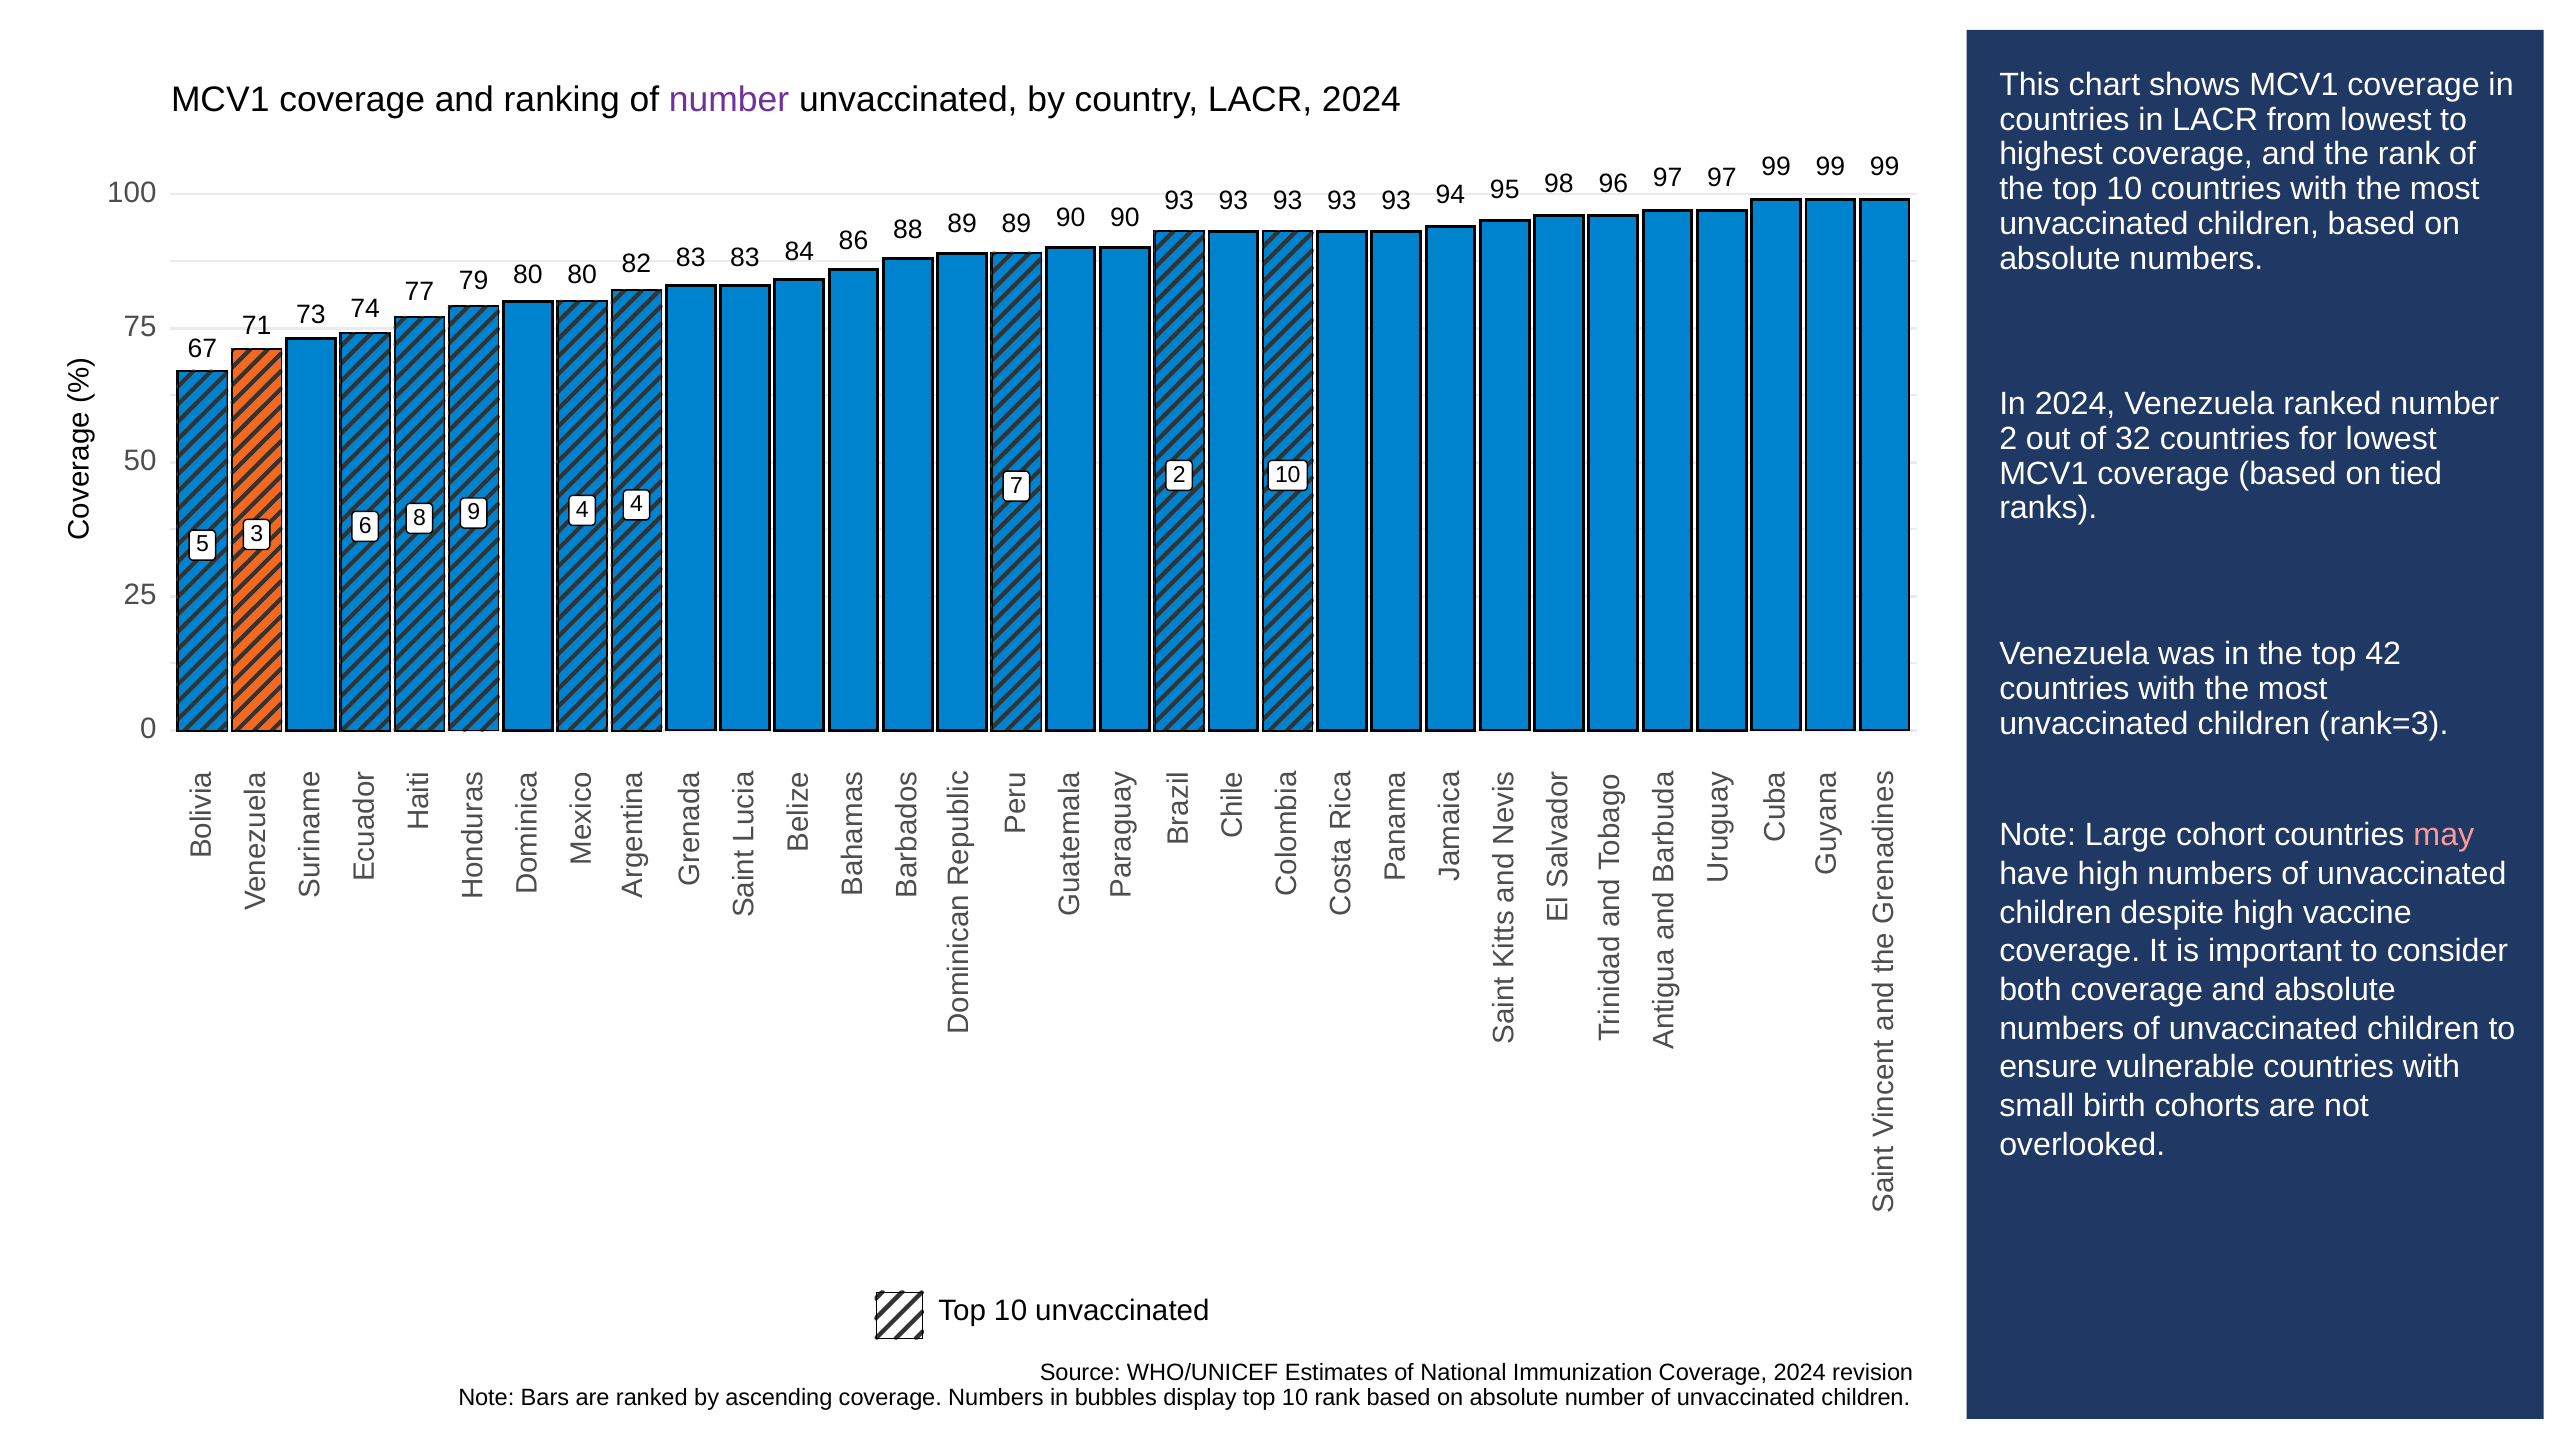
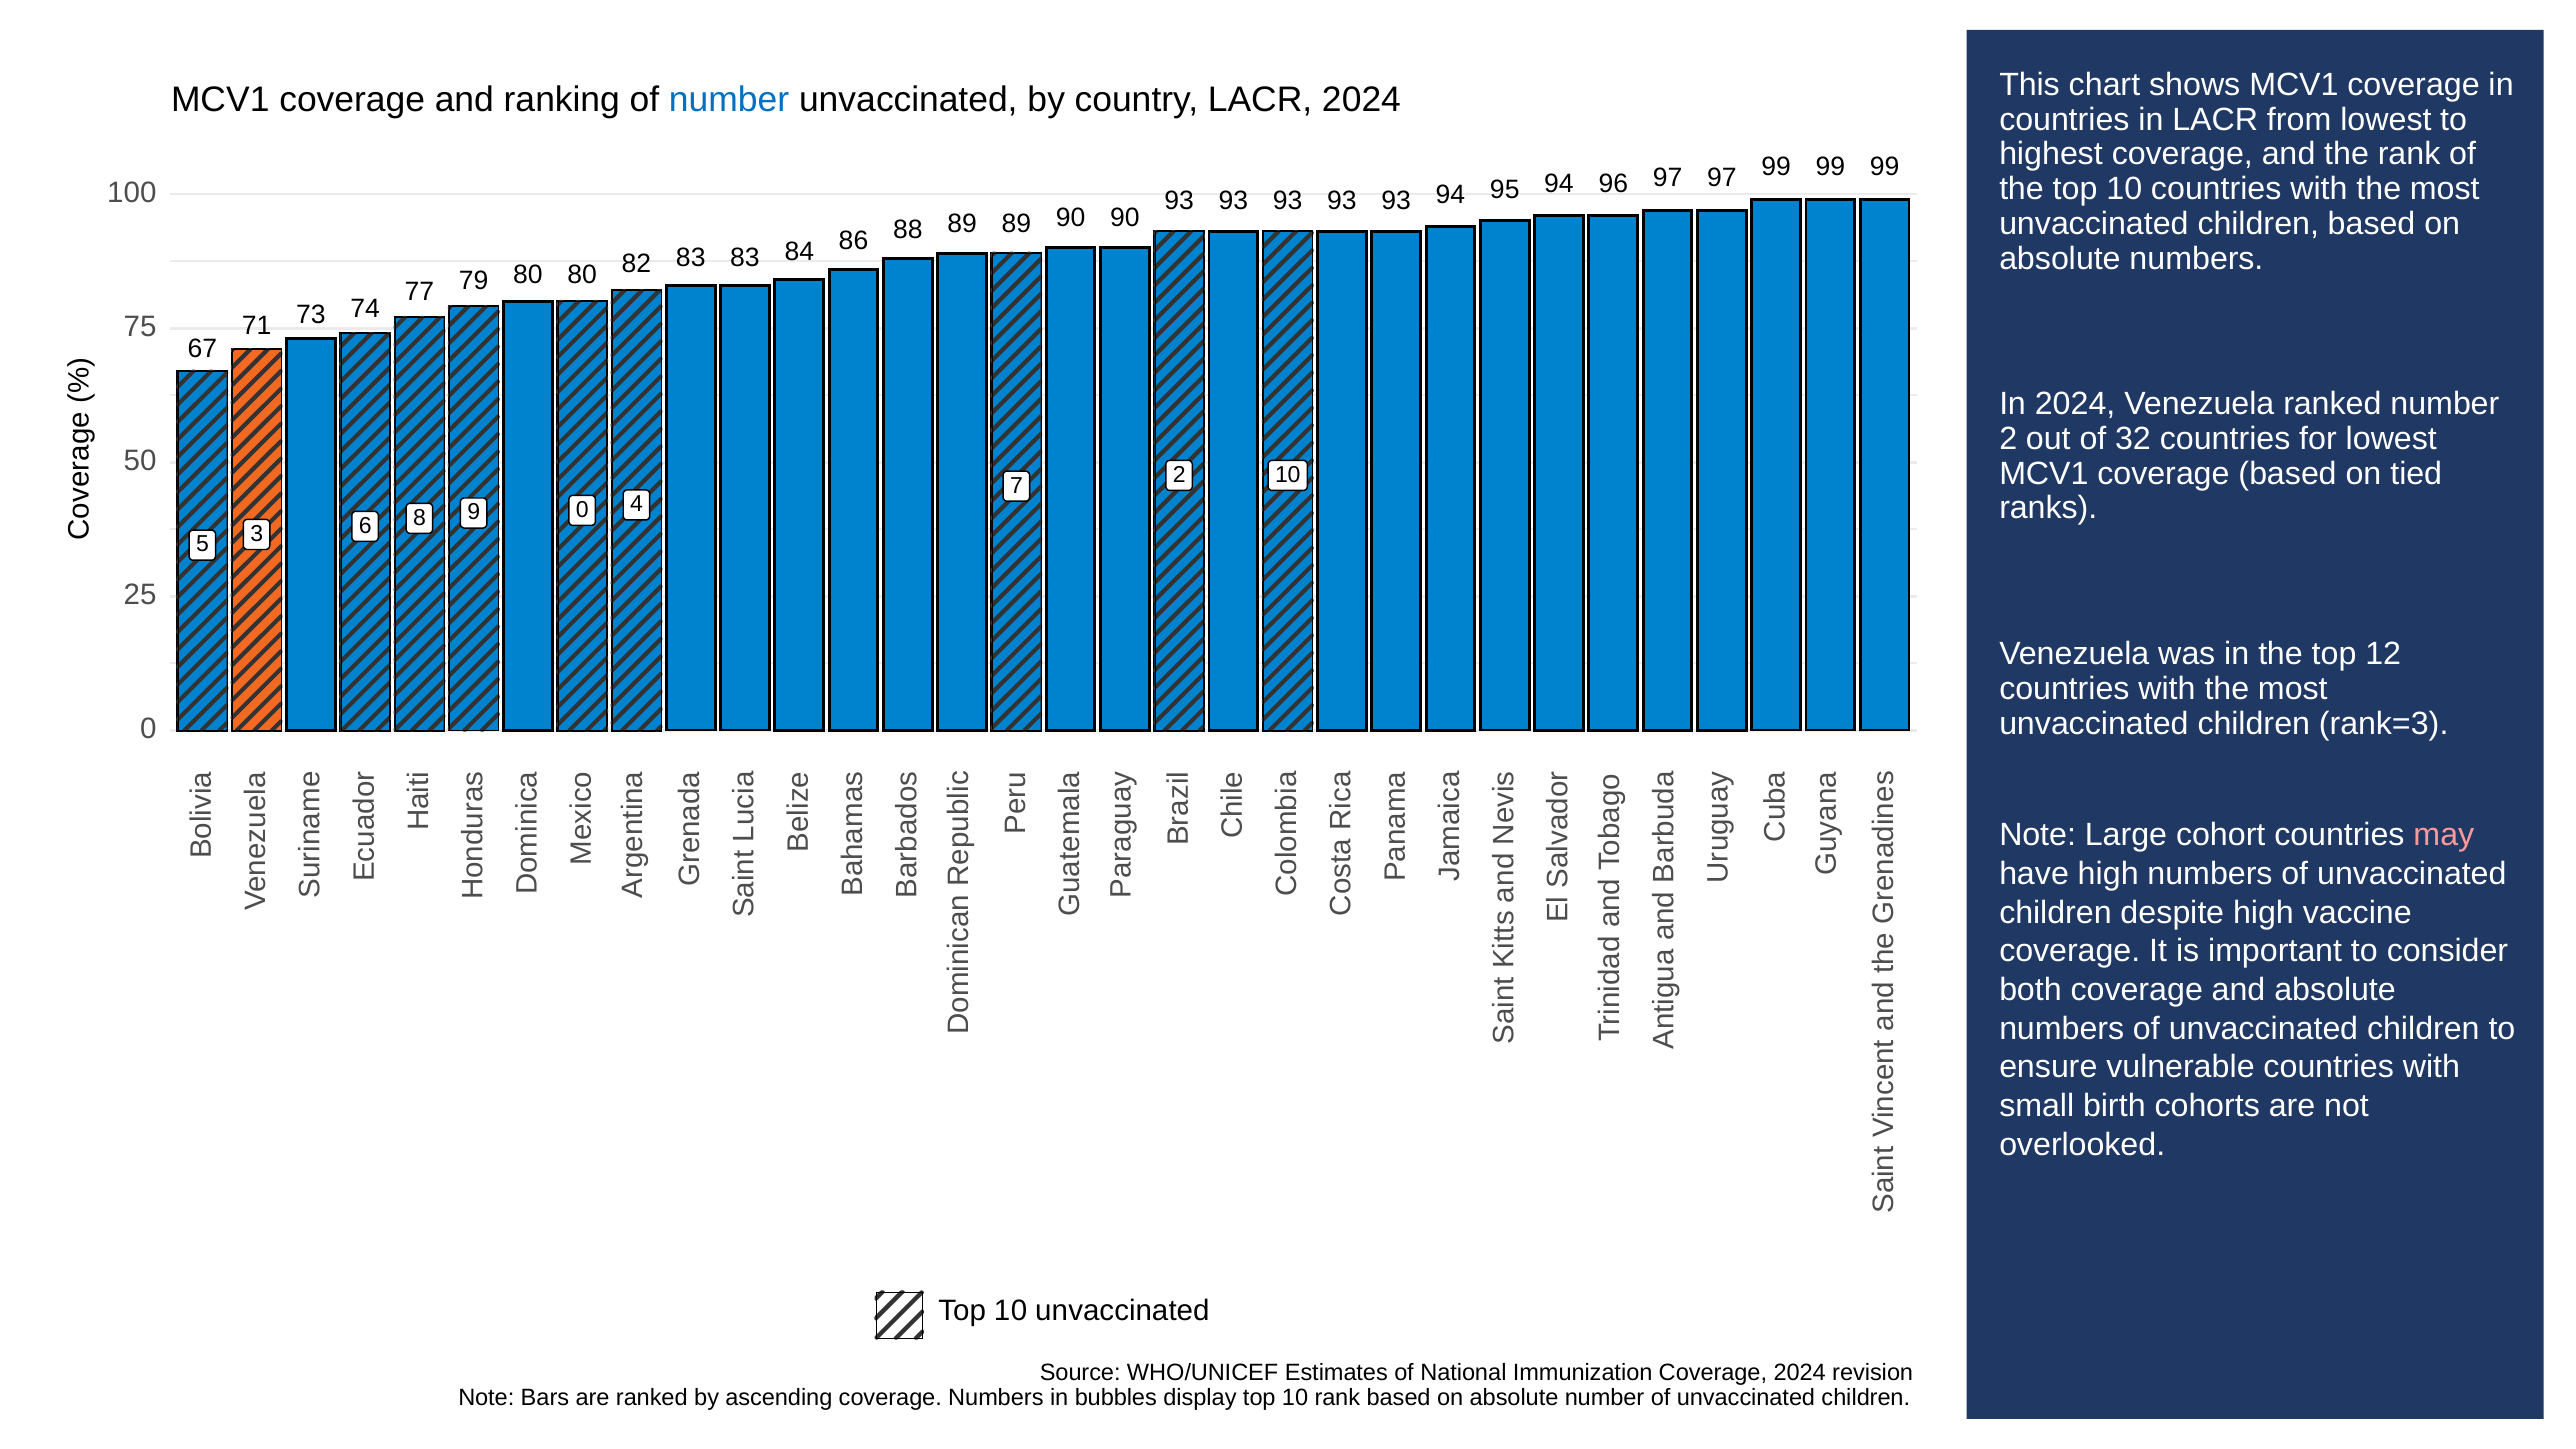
number colour: purple -> blue (729, 100)
95 98: 98 -> 94 (1559, 184)
9 4: 4 -> 0 (582, 510)
42: 42 -> 12 (2383, 654)
